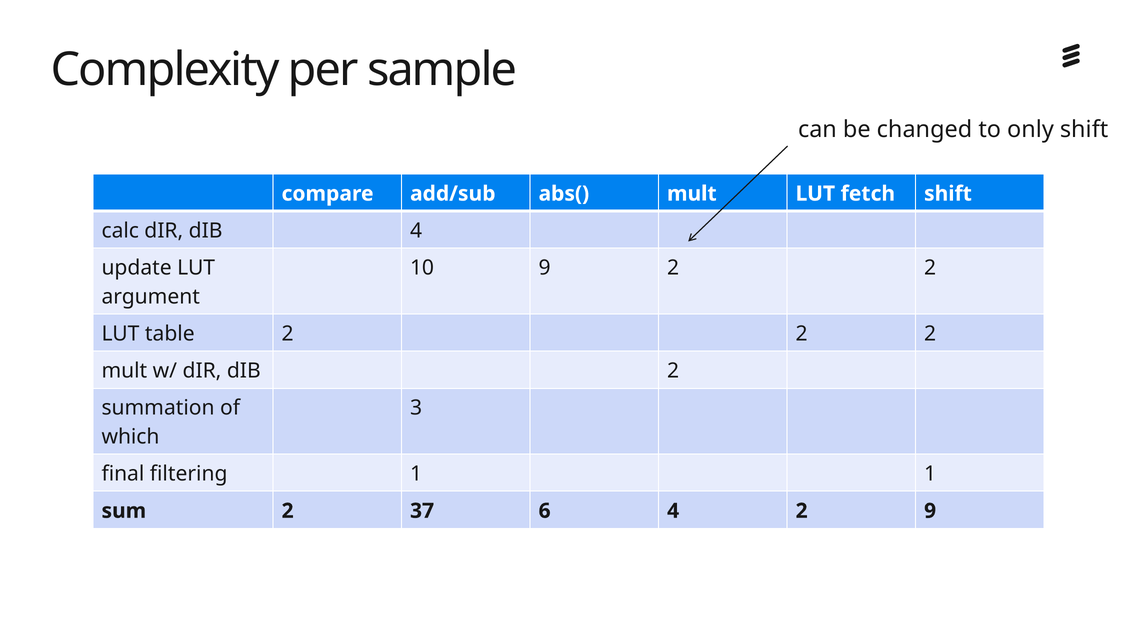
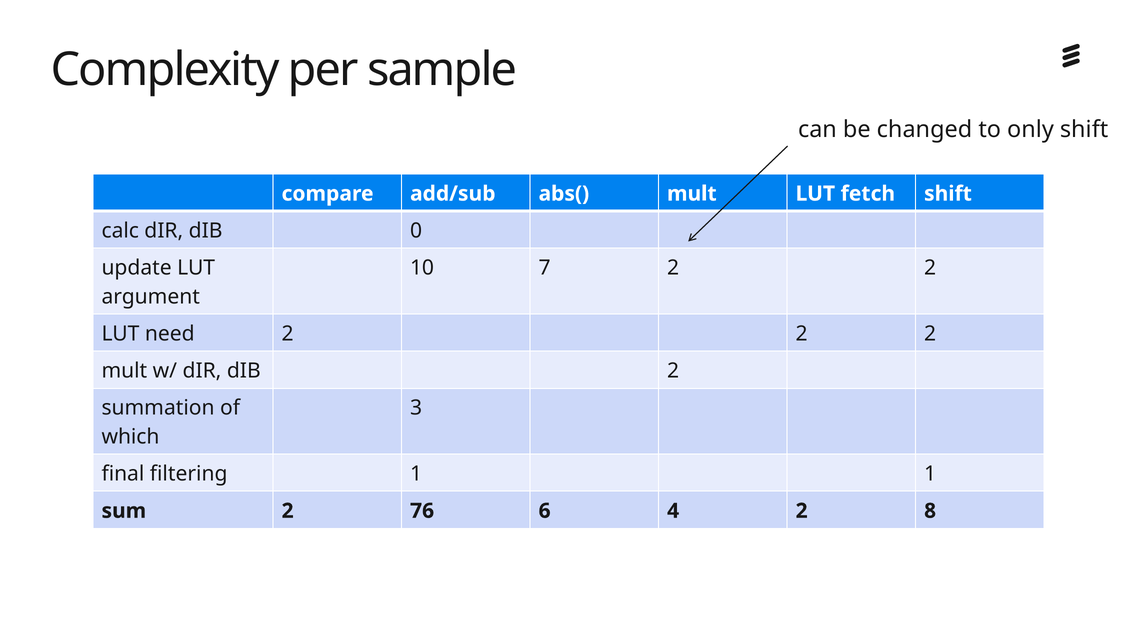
dIB 4: 4 -> 0 (416, 231)
10 9: 9 -> 7 (545, 268)
table: table -> need (170, 334)
37: 37 -> 76 (422, 511)
2 9: 9 -> 8 (930, 511)
